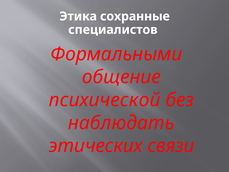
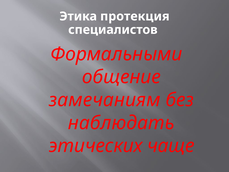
сохранные: сохранные -> протекция (135, 16)
психической: психической -> замечаниям (105, 100)
связи: связи -> чаще (171, 146)
